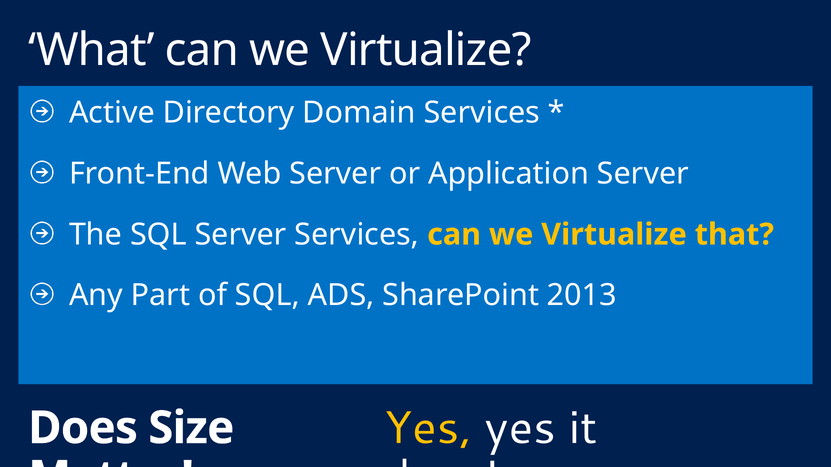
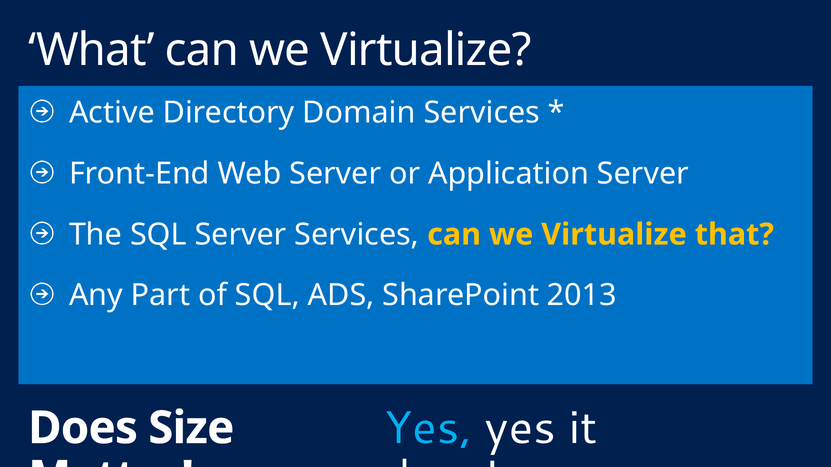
Yes colour: yellow -> light blue (428, 428)
